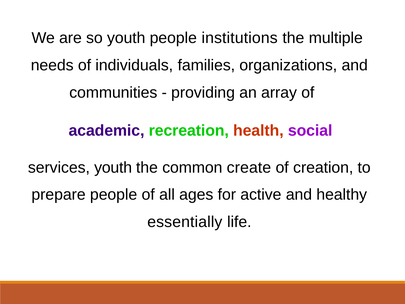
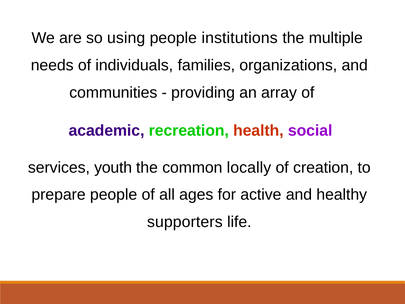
so youth: youth -> using (126, 38)
create: create -> locally (249, 167)
essentially: essentially -> supporters (185, 222)
